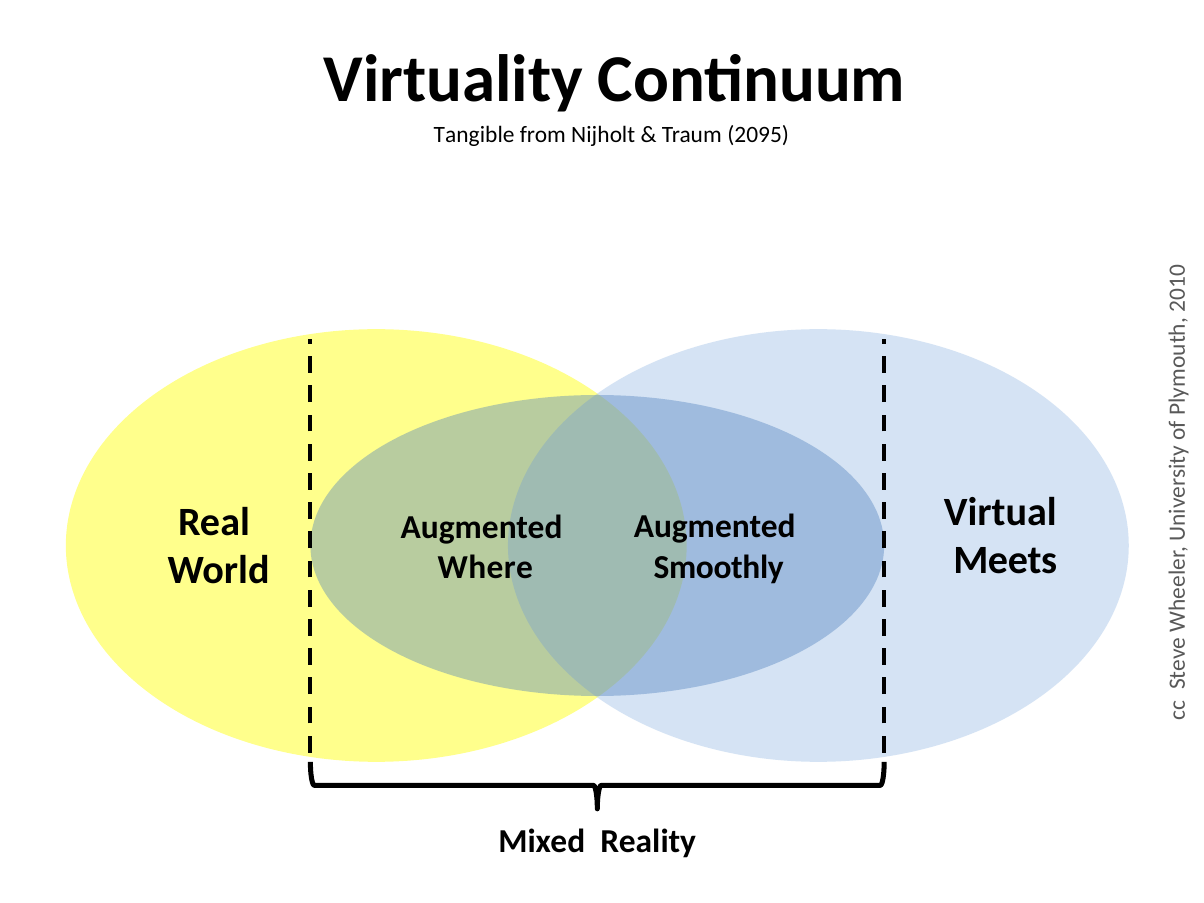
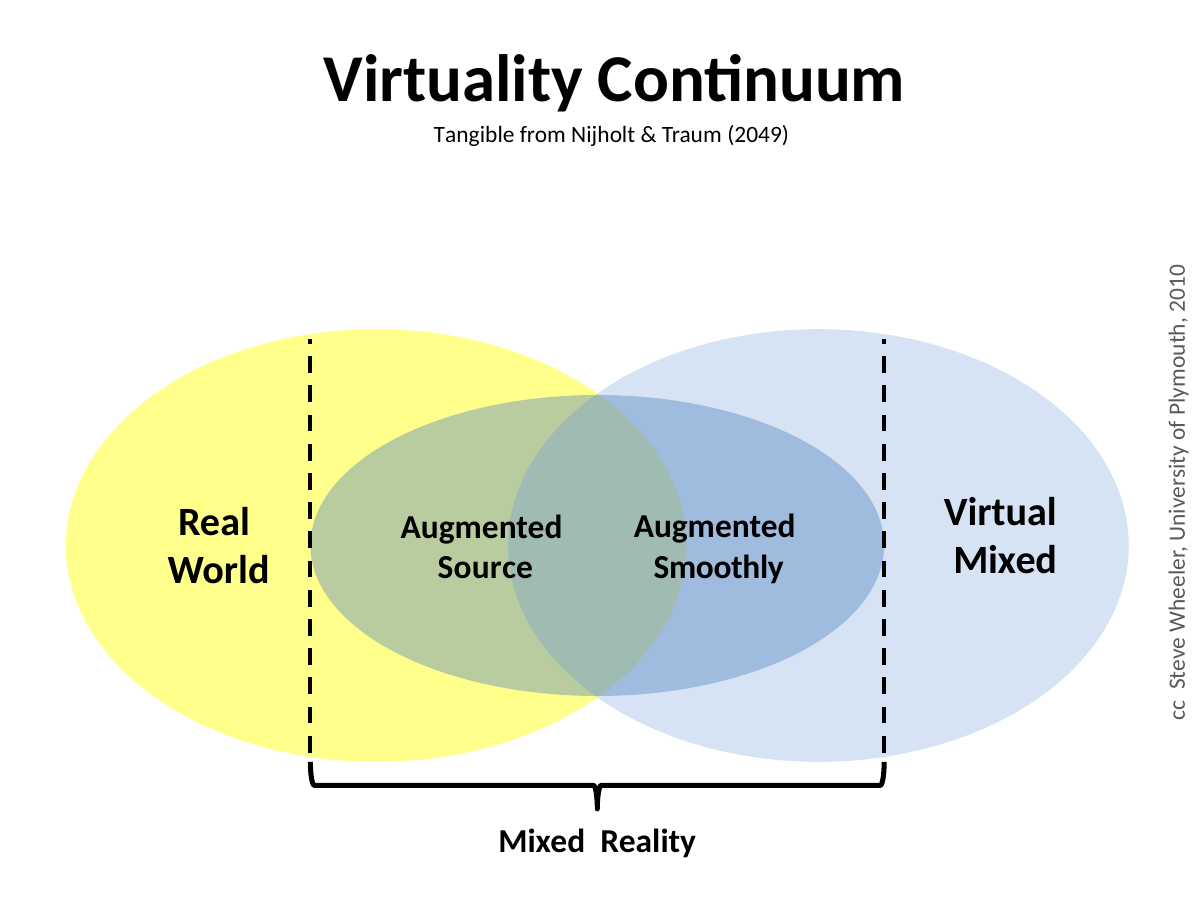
2095: 2095 -> 2049 (758, 134)
Meets: Meets -> Mixed (1005, 561)
Where: Where -> Source (485, 568)
